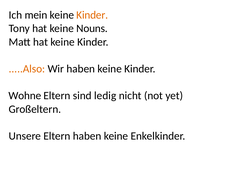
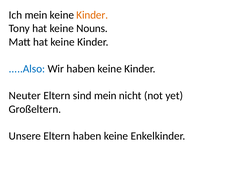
.....Also colour: orange -> blue (27, 69)
Wohne: Wohne -> Neuter (25, 95)
sind ledig: ledig -> mein (105, 95)
